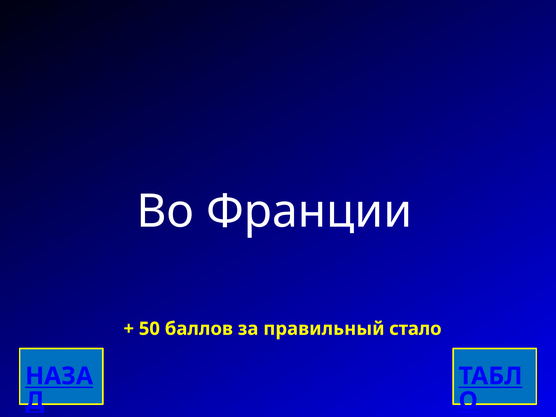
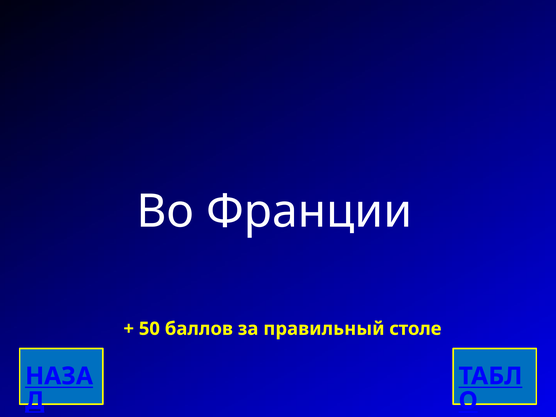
стало: стало -> столе (415, 329)
